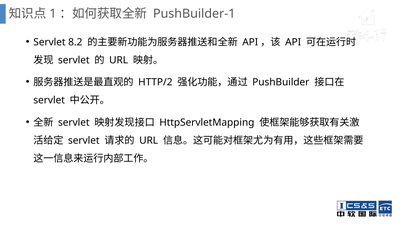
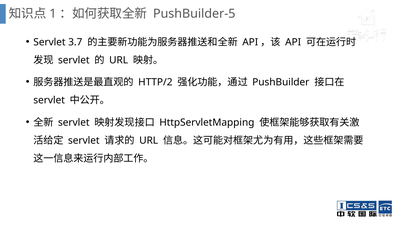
PushBuilder-1: PushBuilder-1 -> PushBuilder-5 (194, 14)
8.2: 8.2 -> 3.7 (75, 42)
